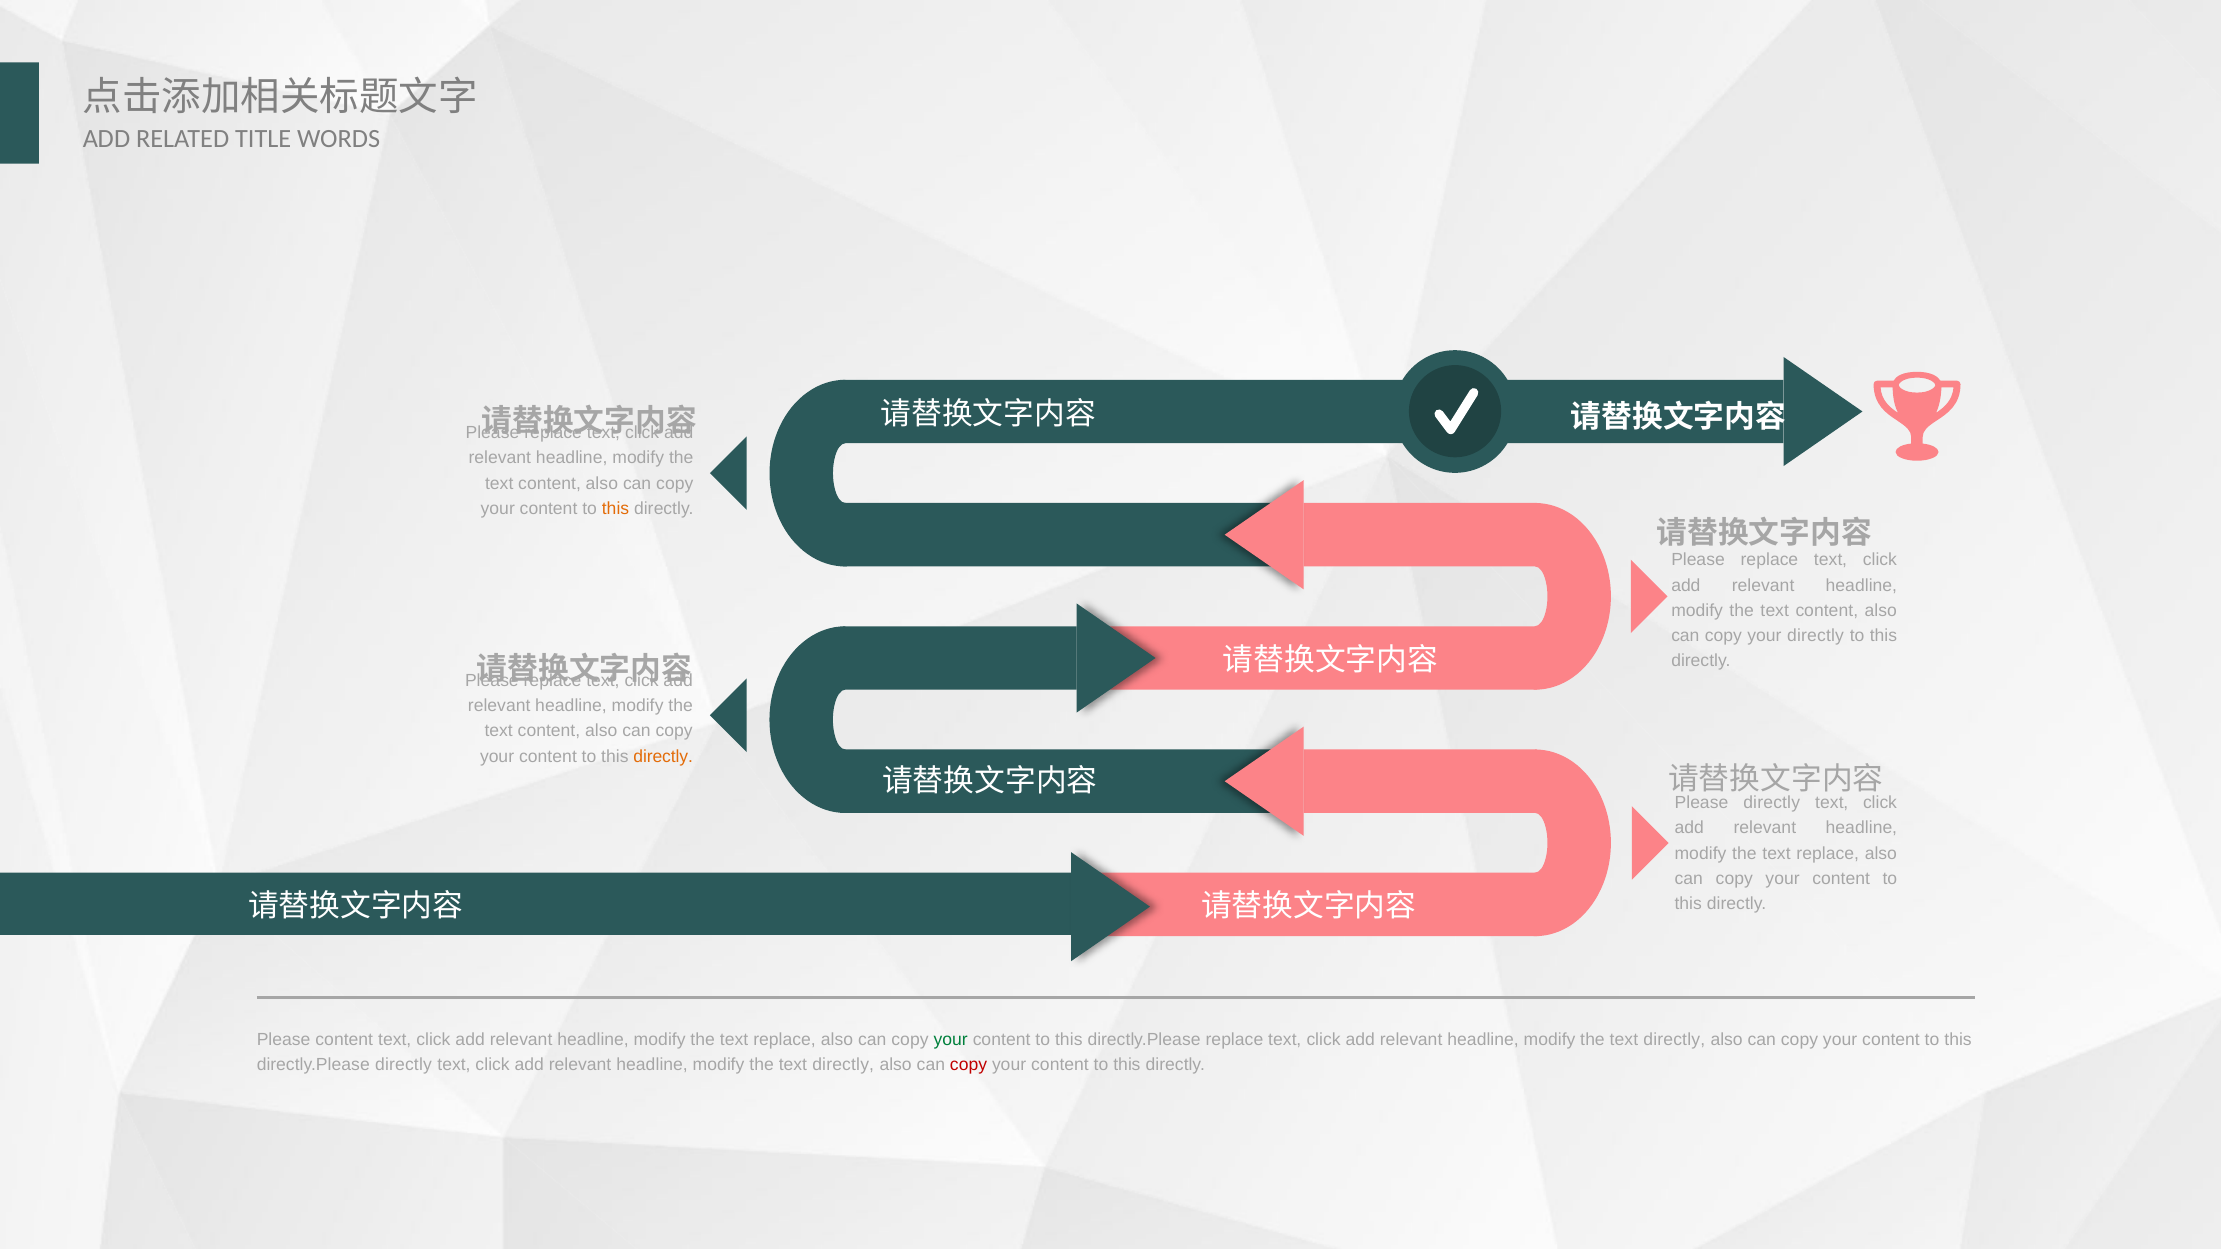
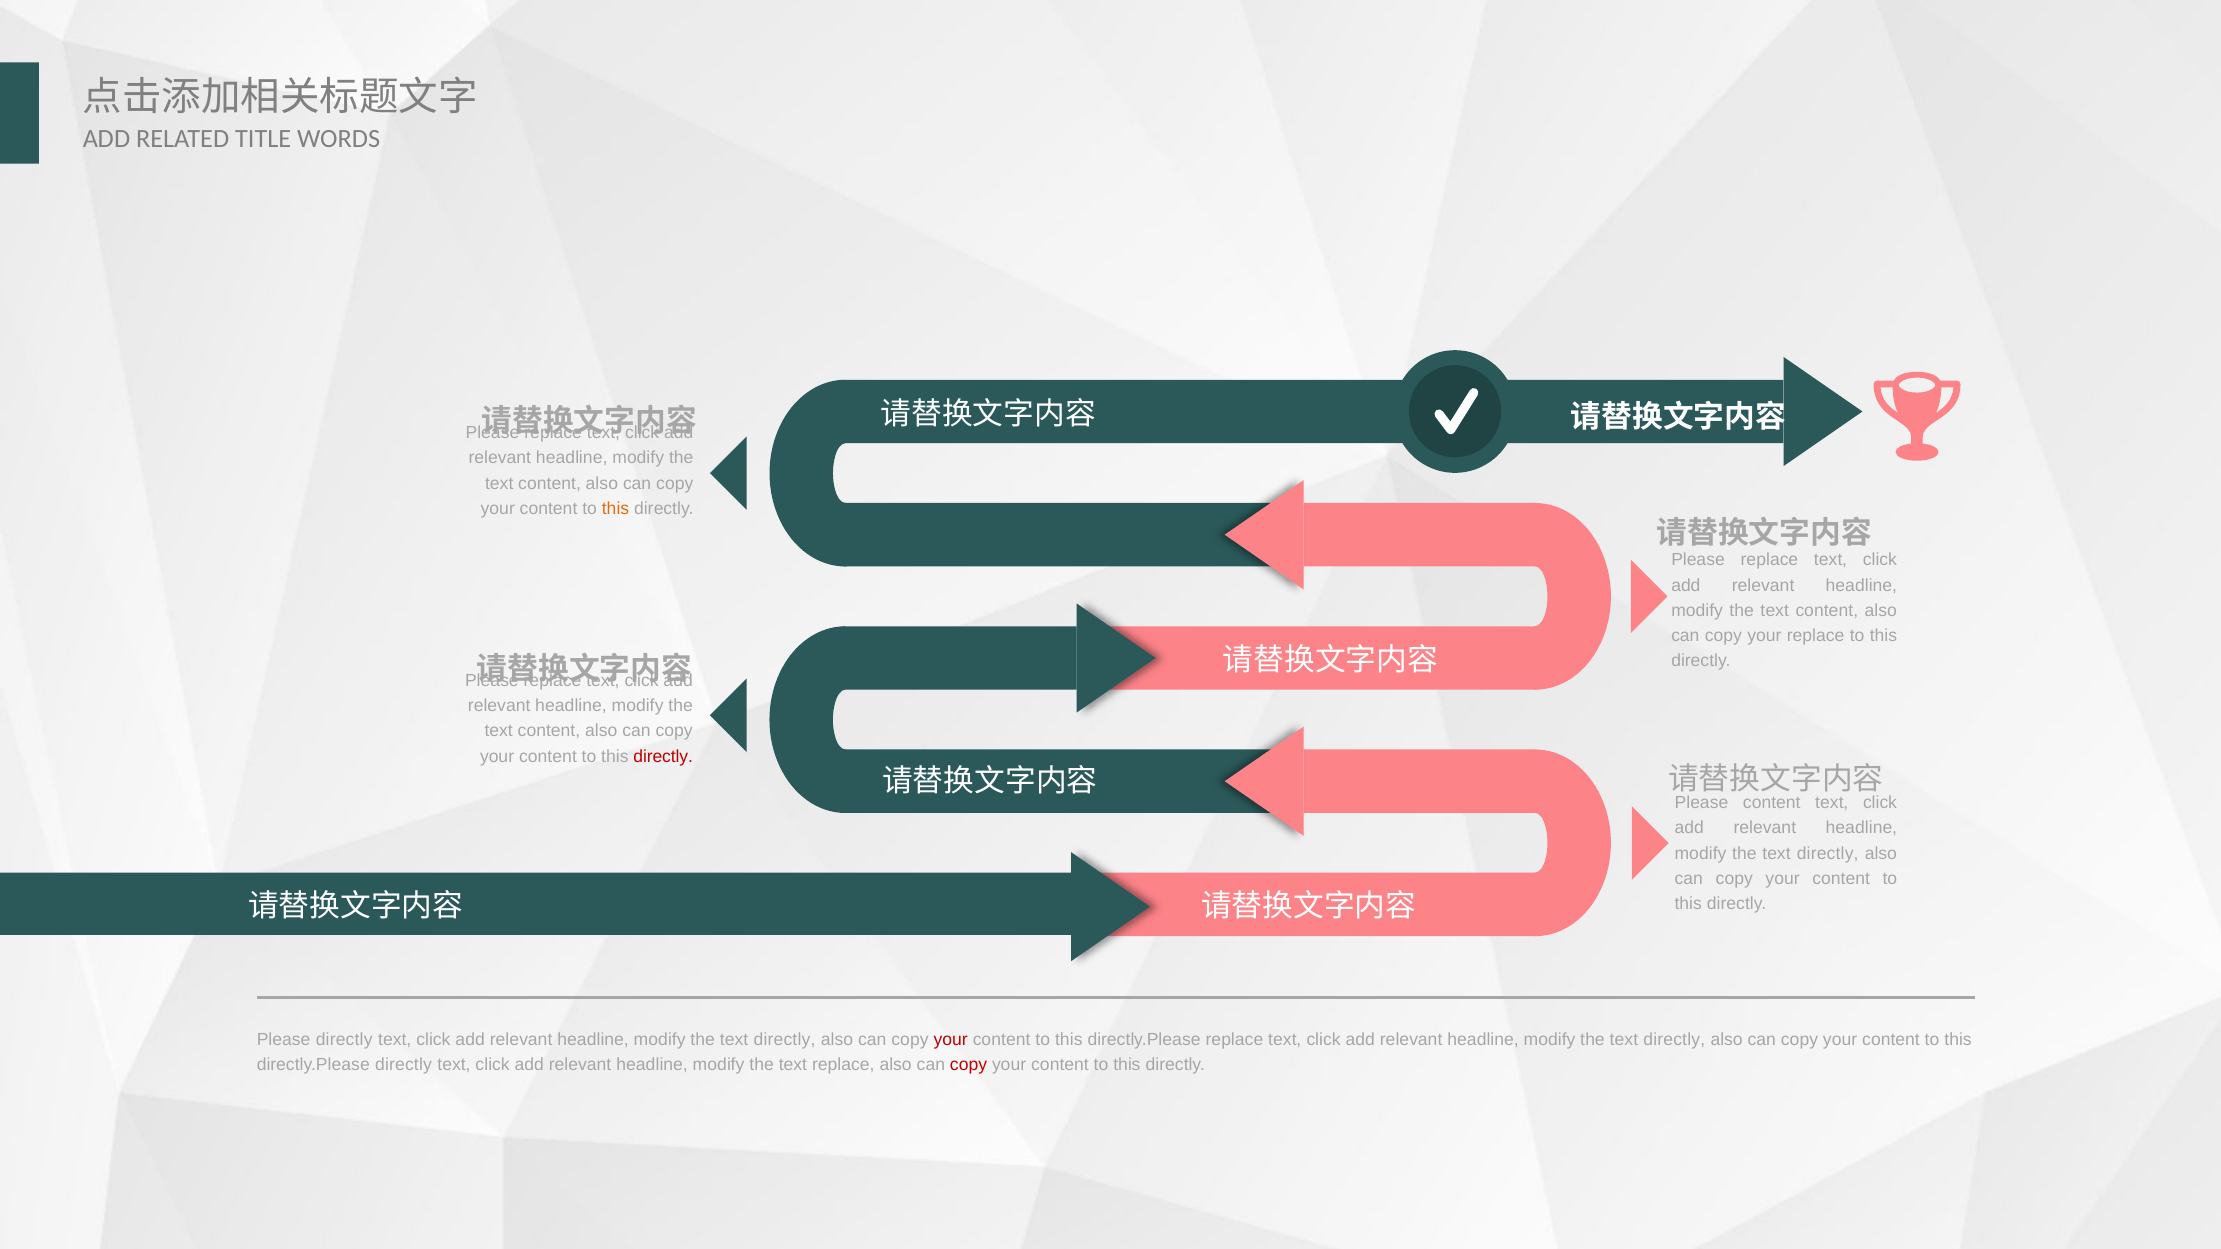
your directly: directly -> replace (1816, 636)
directly colour: orange -> red (663, 756)
Please directly: directly -> content (1772, 803)
replace: replace -> directly (1828, 853)
Please content: content -> directly (344, 1040)
replace: replace -> directly (785, 1040)
your colour: green -> red (951, 1040)
directly: directly -> replace (843, 1065)
